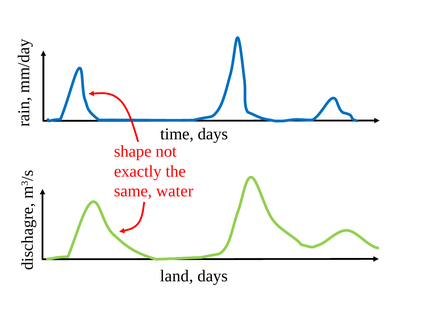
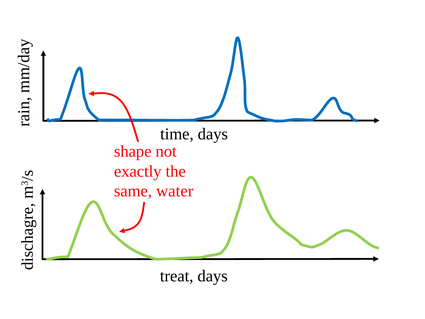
land: land -> treat (177, 276)
